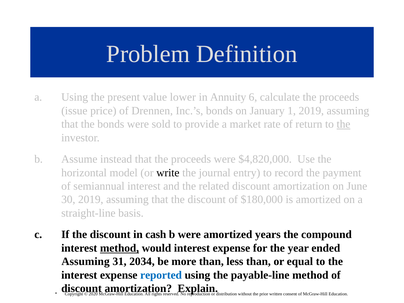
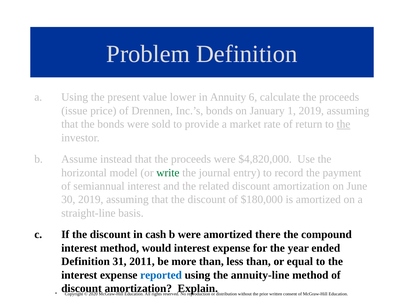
write colour: black -> green (168, 173)
years: years -> there (268, 235)
method underline: present -> none (120, 248)
Assuming: Assuming -> Definition (86, 262)
2034: 2034 -> 2011 (142, 262)
payable-line: payable-line -> annuity-line (260, 275)
